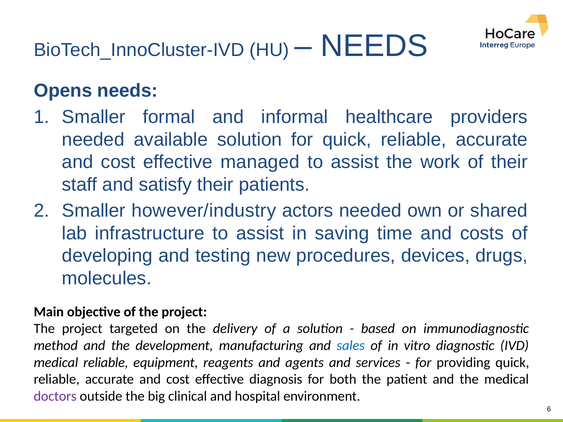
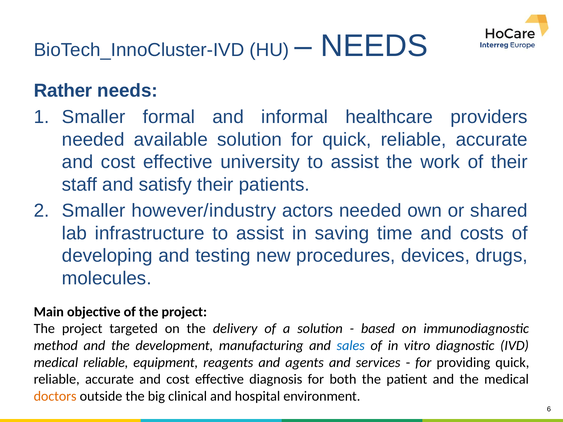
Opens: Opens -> Rather (63, 91)
managed: managed -> university (260, 162)
doctors colour: purple -> orange (55, 396)
